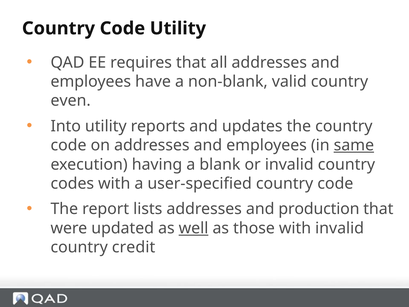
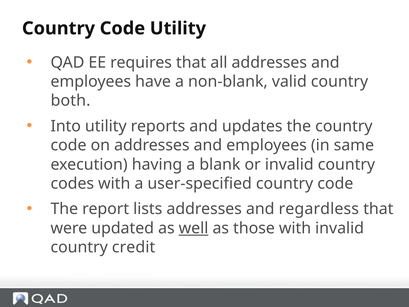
even: even -> both (71, 101)
same underline: present -> none (354, 145)
production: production -> regardless (319, 209)
